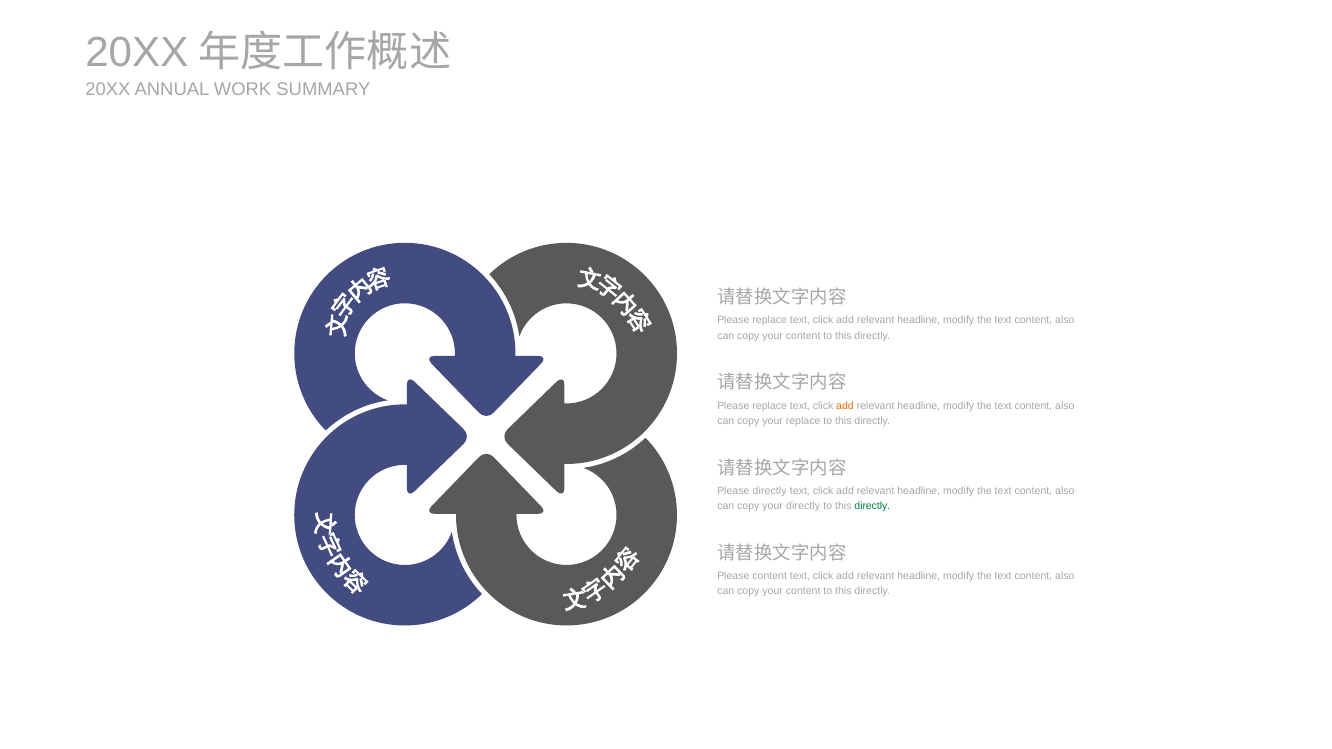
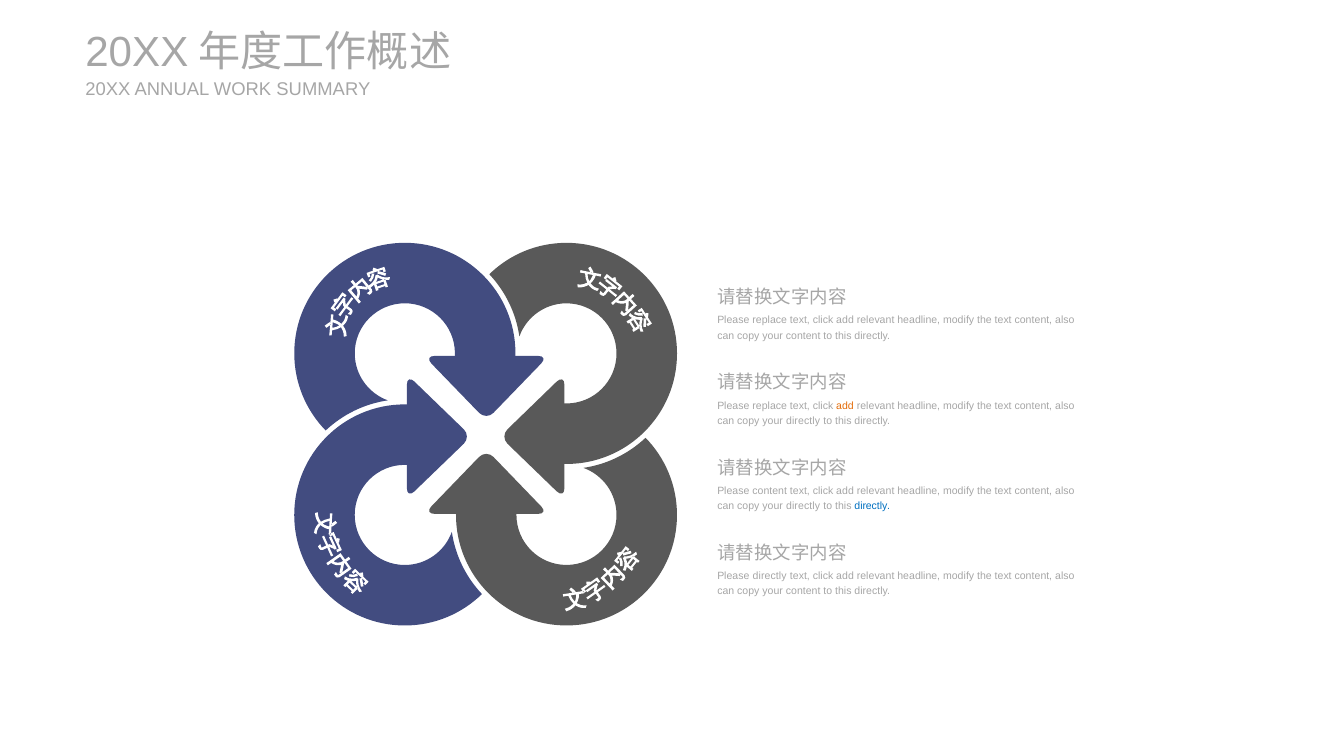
replace: replace -> directly (803, 421)
Please directly: directly -> content (770, 491)
directly colour: green -> blue (872, 506)
Please content: content -> directly (770, 577)
